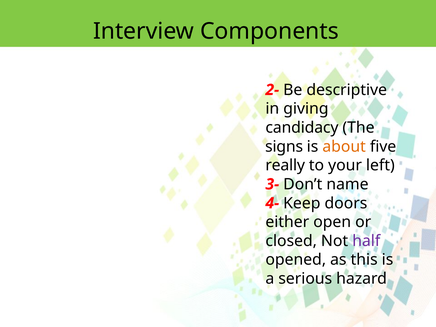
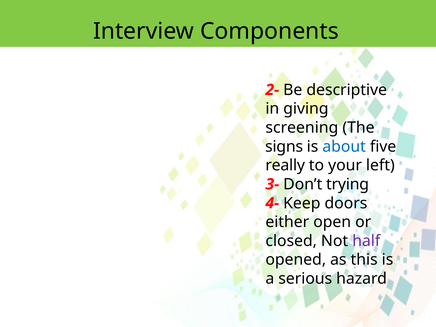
candidacy: candidacy -> screening (302, 128)
about colour: orange -> blue (344, 146)
name: name -> trying (348, 184)
